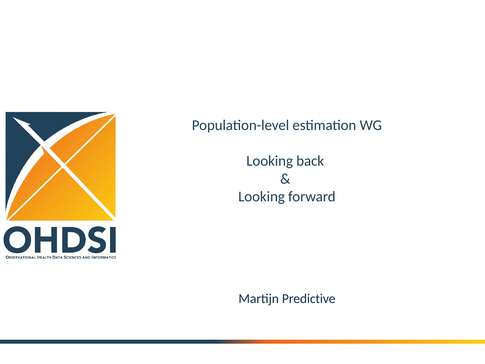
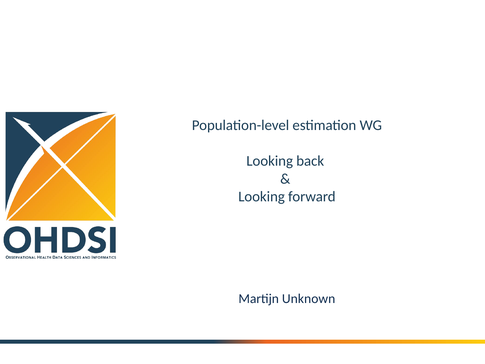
Predictive: Predictive -> Unknown (309, 298)
